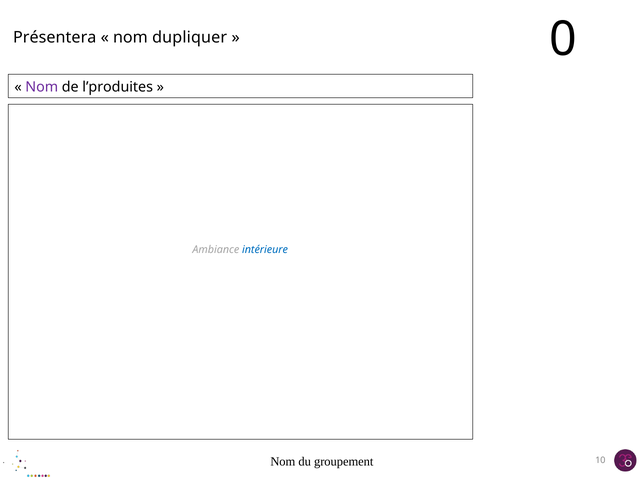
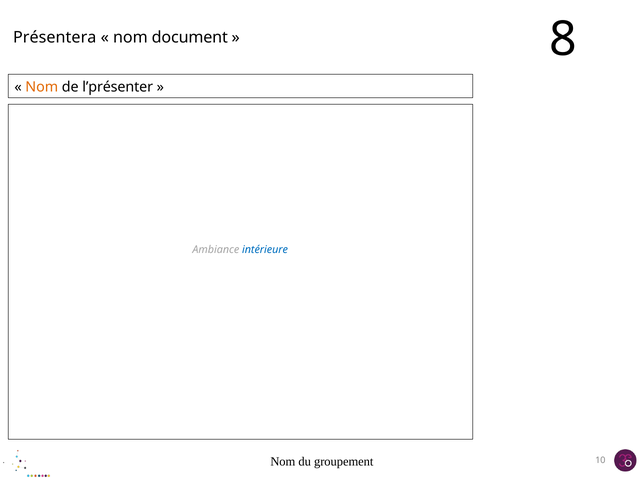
dupliquer: dupliquer -> document (190, 37)
0: 0 -> 8 (563, 39)
Nom colour: purple -> orange (42, 87)
l’produites: l’produites -> l’présenter (118, 87)
